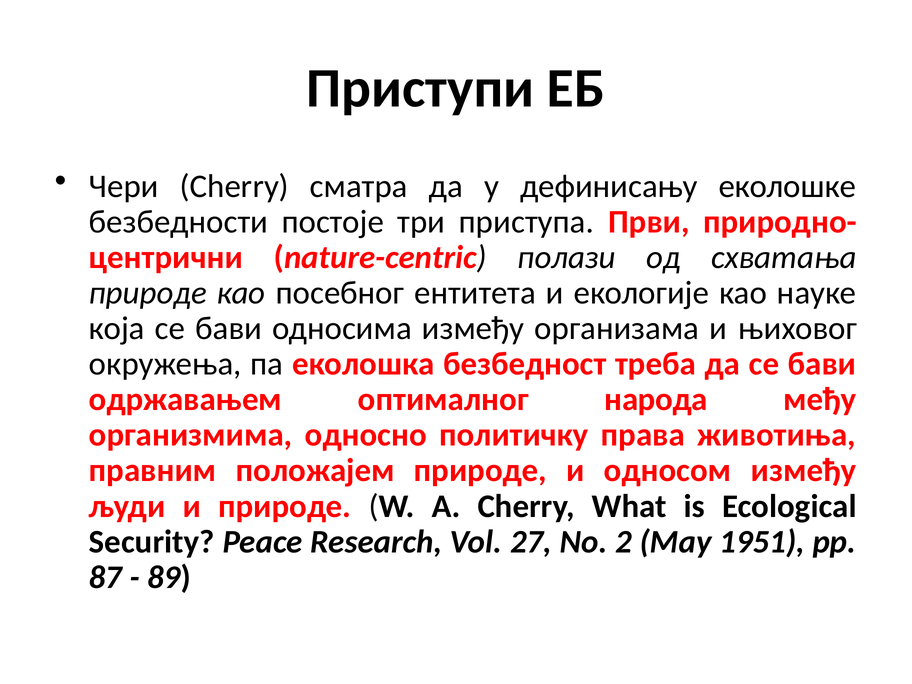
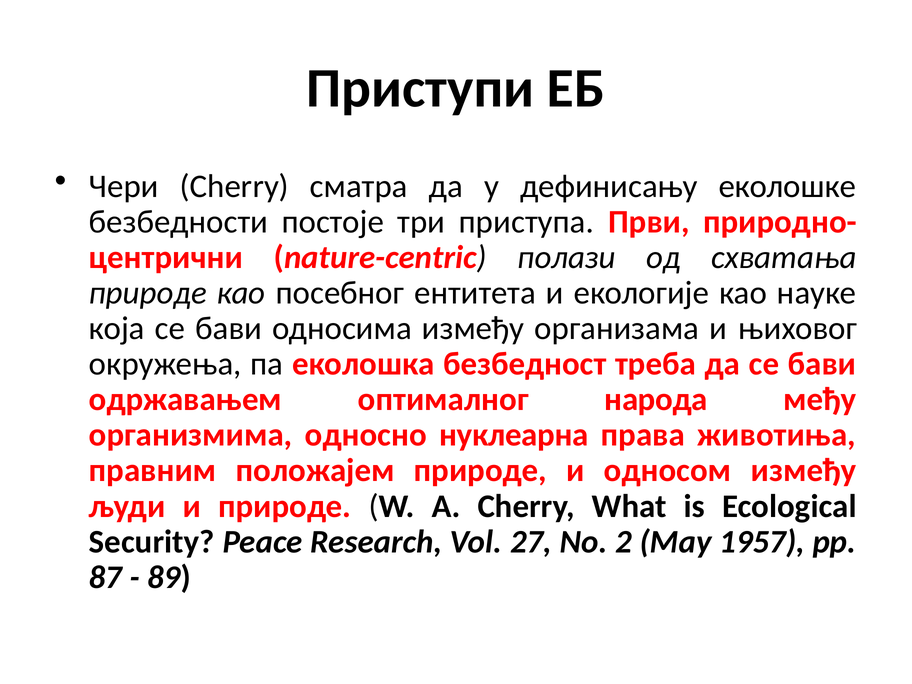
политичку: политичку -> нуклеарна (514, 435)
1951: 1951 -> 1957 (762, 542)
